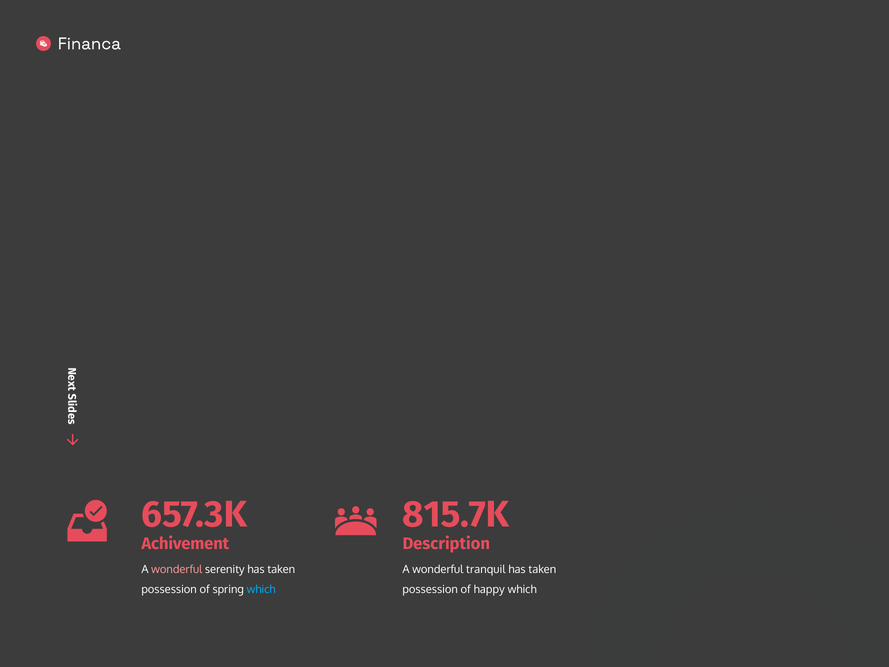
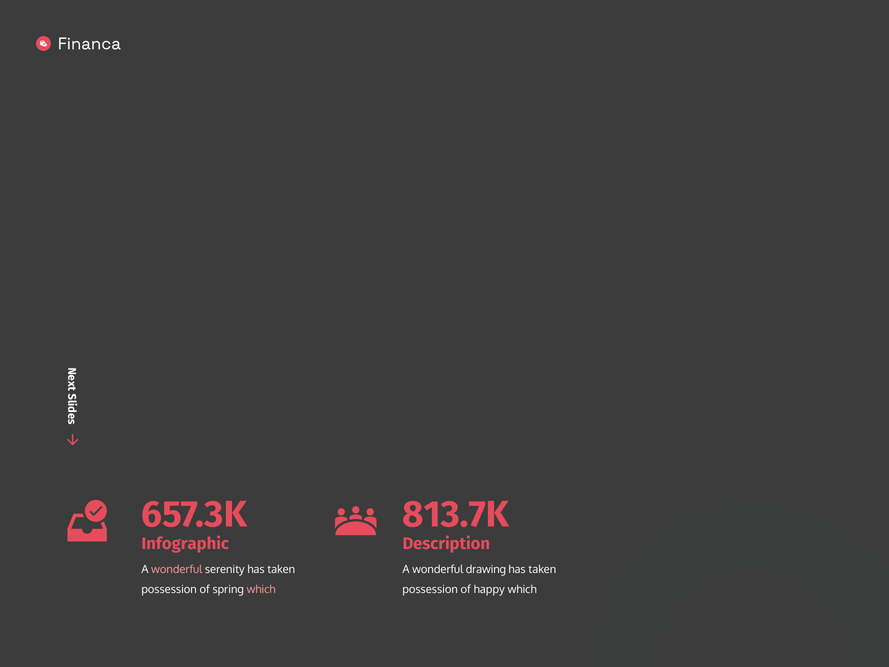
815.7K: 815.7K -> 813.7K (456, 514)
Achivement: Achivement -> Infographic (185, 544)
tranquil: tranquil -> drawing (486, 569)
which colour: light blue -> pink (261, 589)
